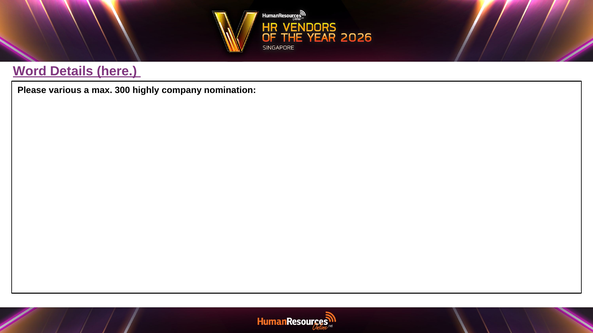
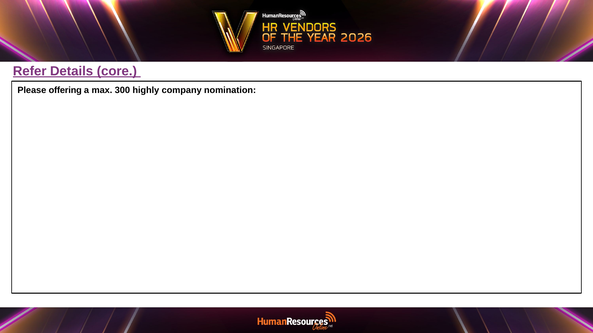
Word: Word -> Refer (30, 71)
here: here -> core (117, 71)
various: various -> offering (65, 90)
